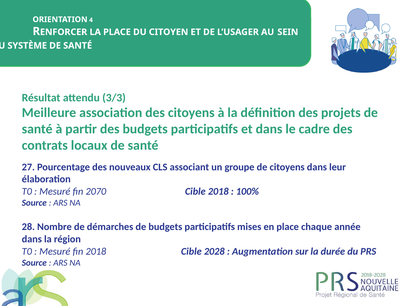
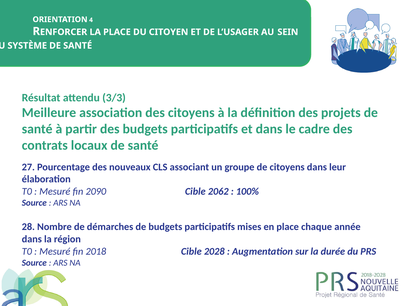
2070: 2070 -> 2090 (96, 191)
Cible 2018: 2018 -> 2062 (218, 191)
